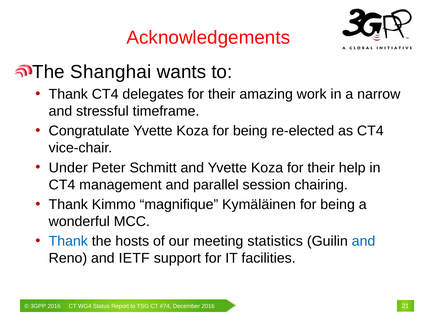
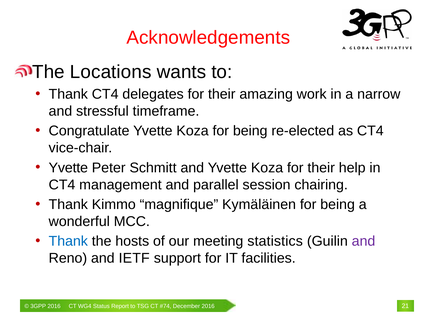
Shanghai: Shanghai -> Locations (111, 72)
Under: Under -> Yvette (68, 168)
and colour: blue -> purple (364, 241)
